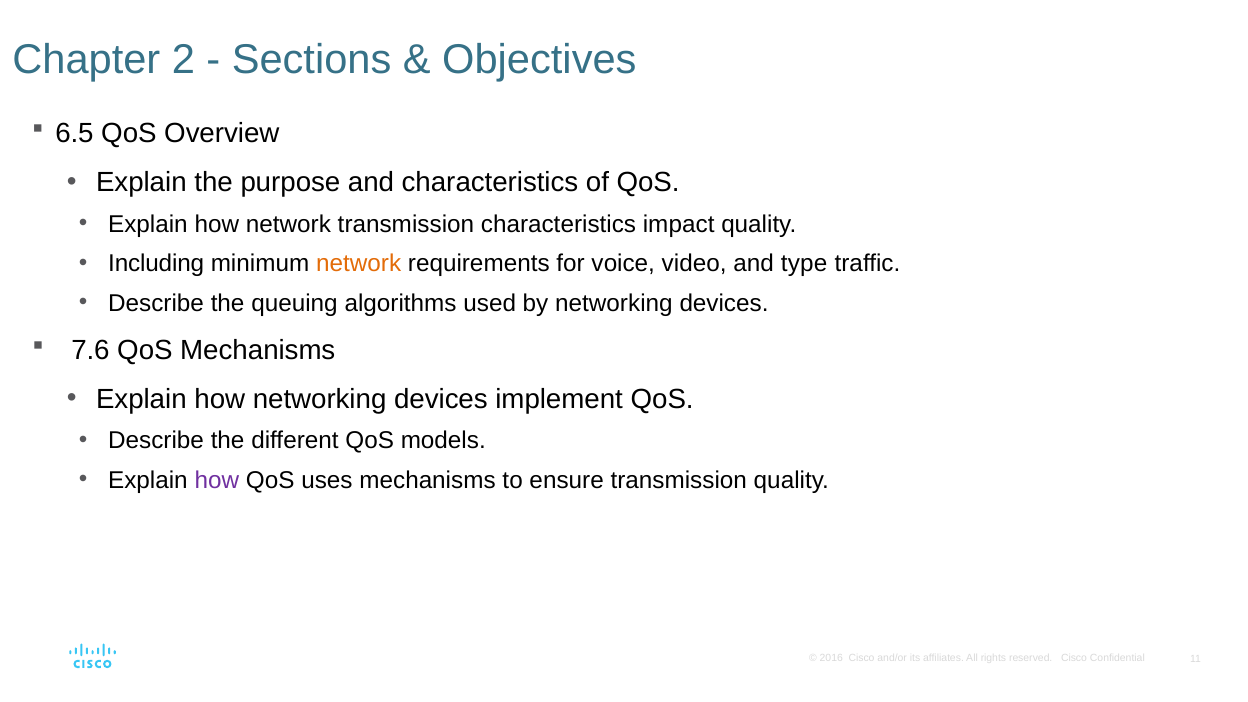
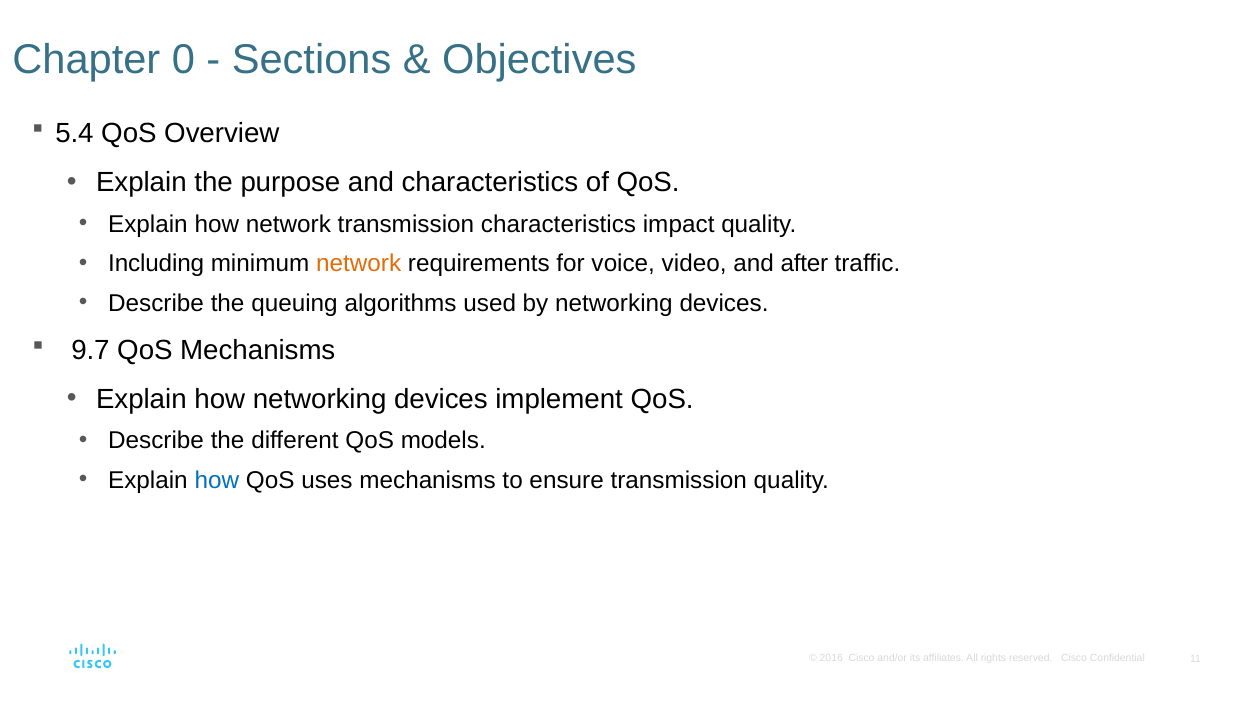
2: 2 -> 0 (183, 60)
6.5: 6.5 -> 5.4 (74, 134)
type: type -> after (804, 264)
7.6: 7.6 -> 9.7 (90, 350)
how colour: purple -> blue (217, 480)
